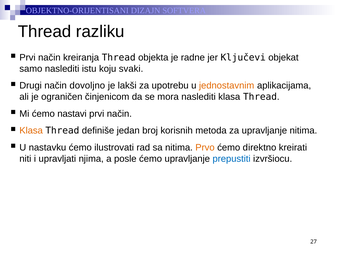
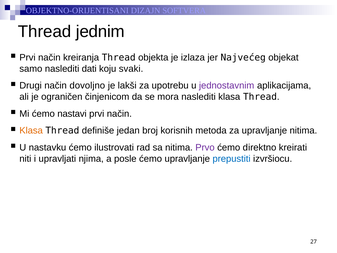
razliku: razliku -> jednim (100, 32)
radne: radne -> izlaza (193, 57)
Ključevi: Ključevi -> Najvećeg (243, 57)
istu: istu -> dati (89, 69)
jednostavnim colour: orange -> purple (227, 85)
Prvo colour: orange -> purple (205, 147)
